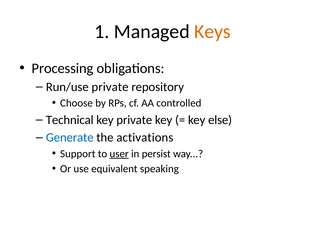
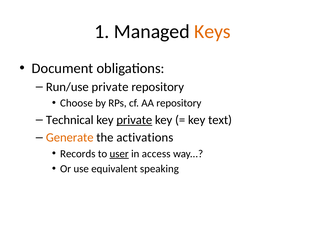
Processing: Processing -> Document (62, 68)
AA controlled: controlled -> repository (179, 103)
private underline: none -> present (134, 120)
else: else -> text (220, 120)
Generate colour: blue -> orange (70, 137)
Support: Support -> Records (78, 154)
persist: persist -> access (156, 154)
